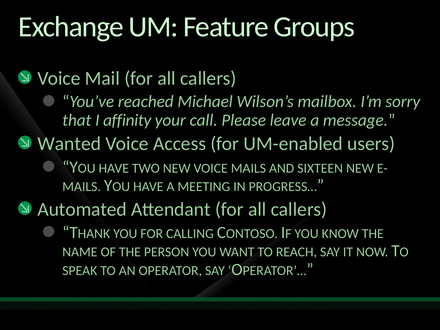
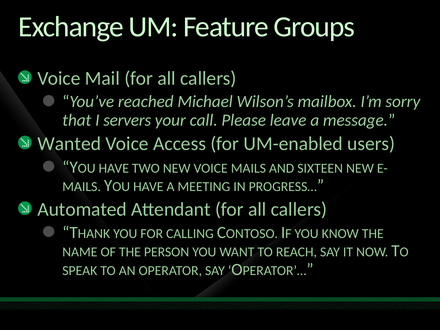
affinity: affinity -> servers (127, 120)
